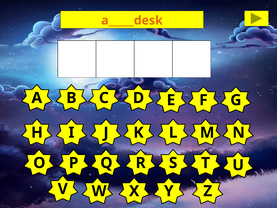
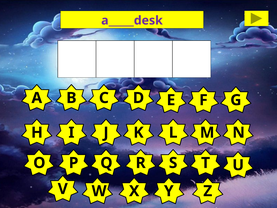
a_____desk colour: orange -> purple (132, 20)
